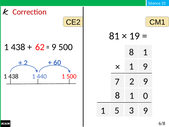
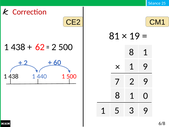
9: 9 -> 2 (54, 47)
